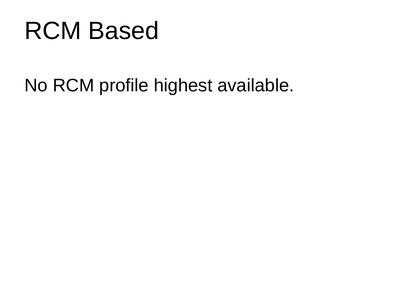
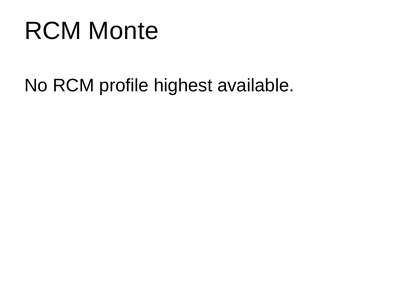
Based: Based -> Monte (124, 31)
